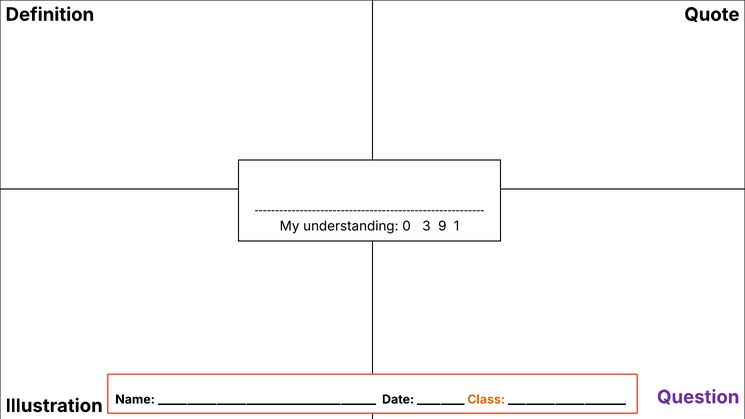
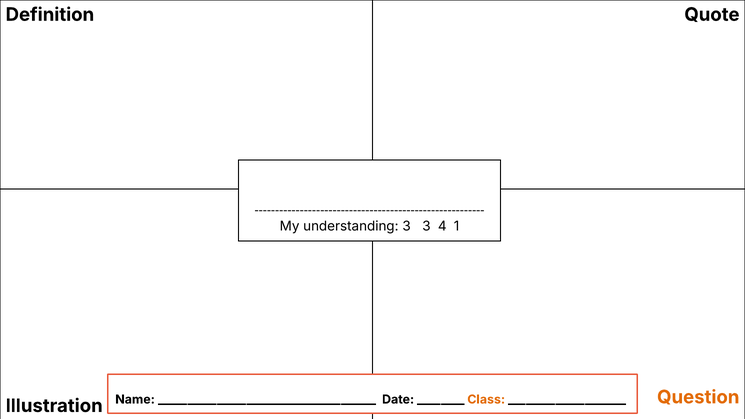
understanding 0: 0 -> 3 (407, 226)
9: 9 -> 4 (442, 226)
Question colour: purple -> orange (698, 397)
